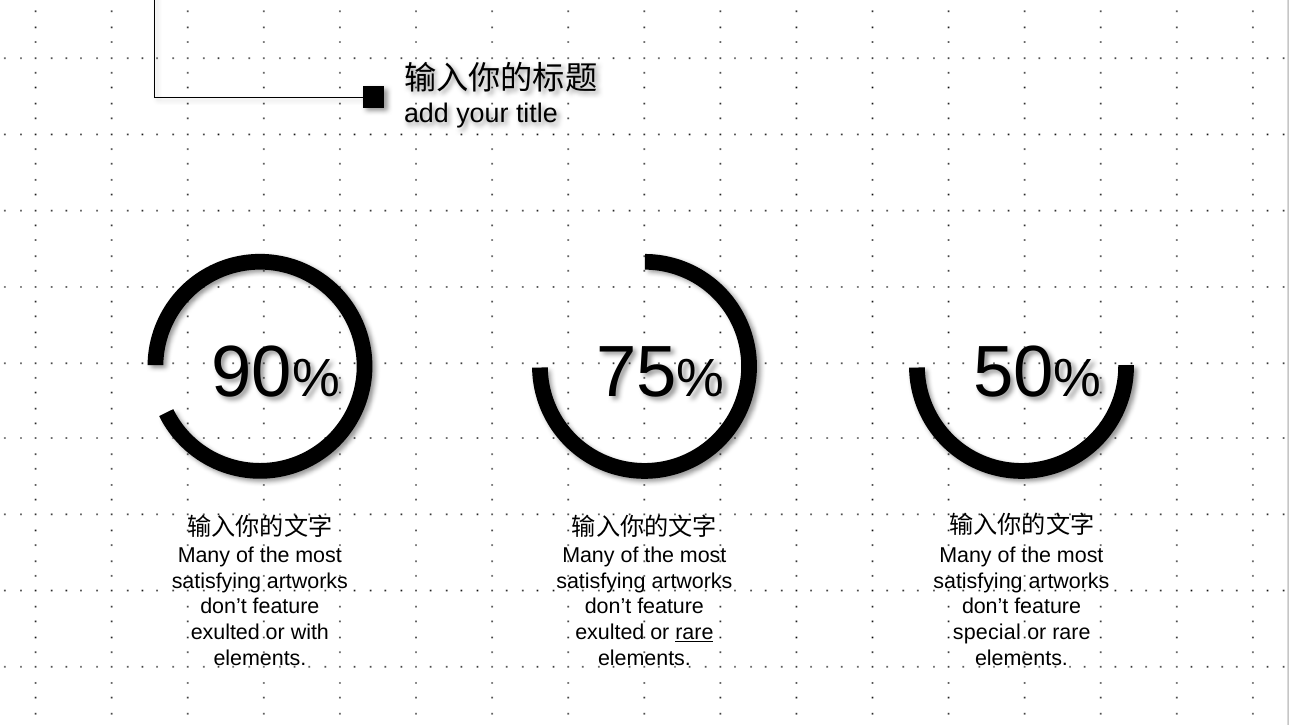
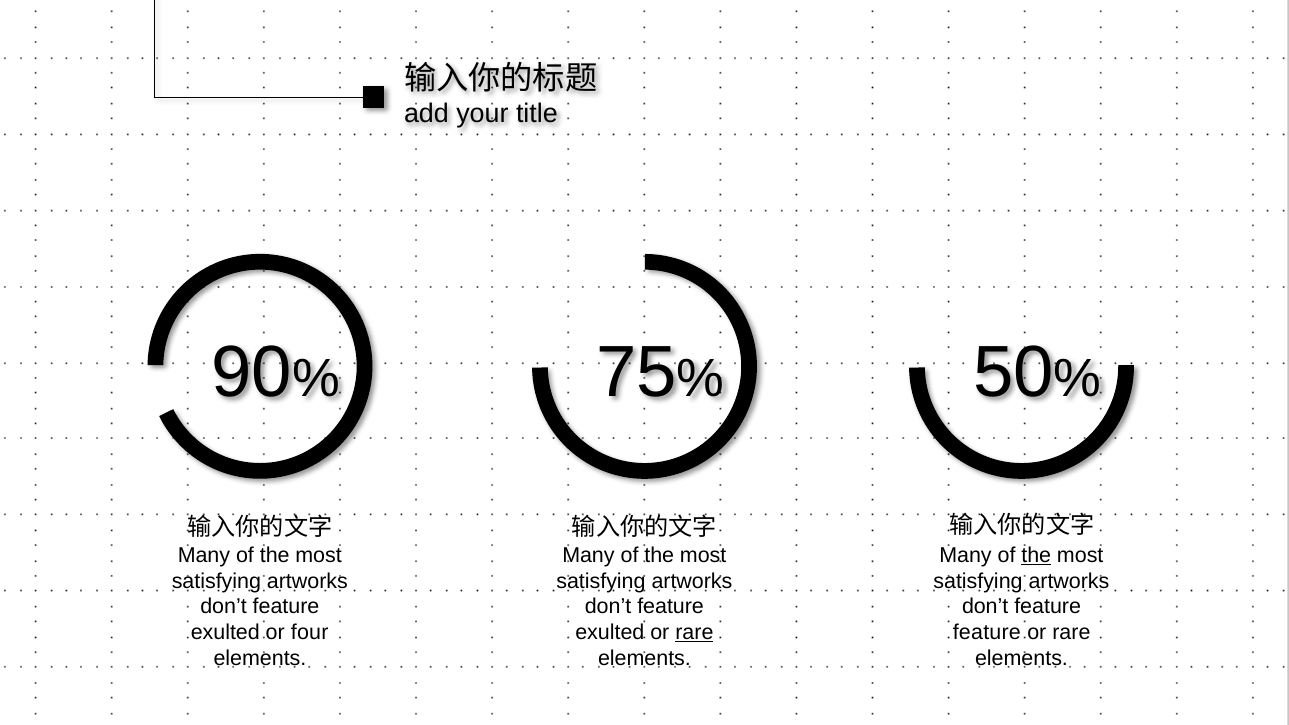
the underline: none -> present (1036, 555)
with: with -> four (310, 633)
special: special -> feature (987, 633)
